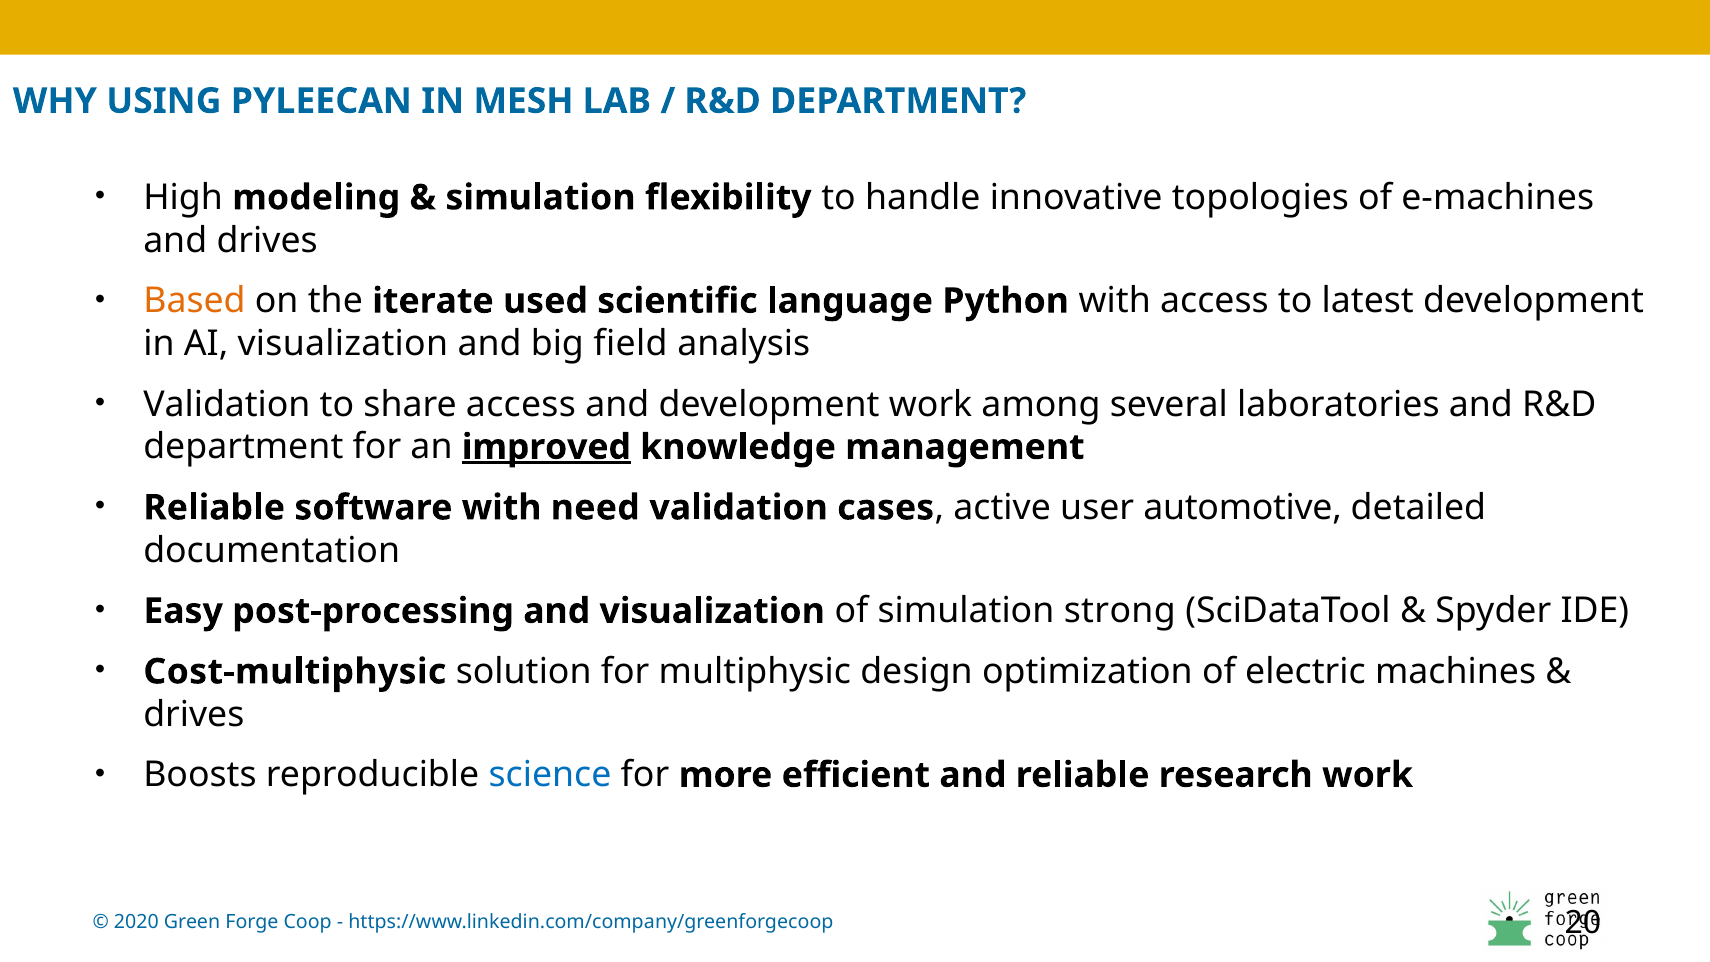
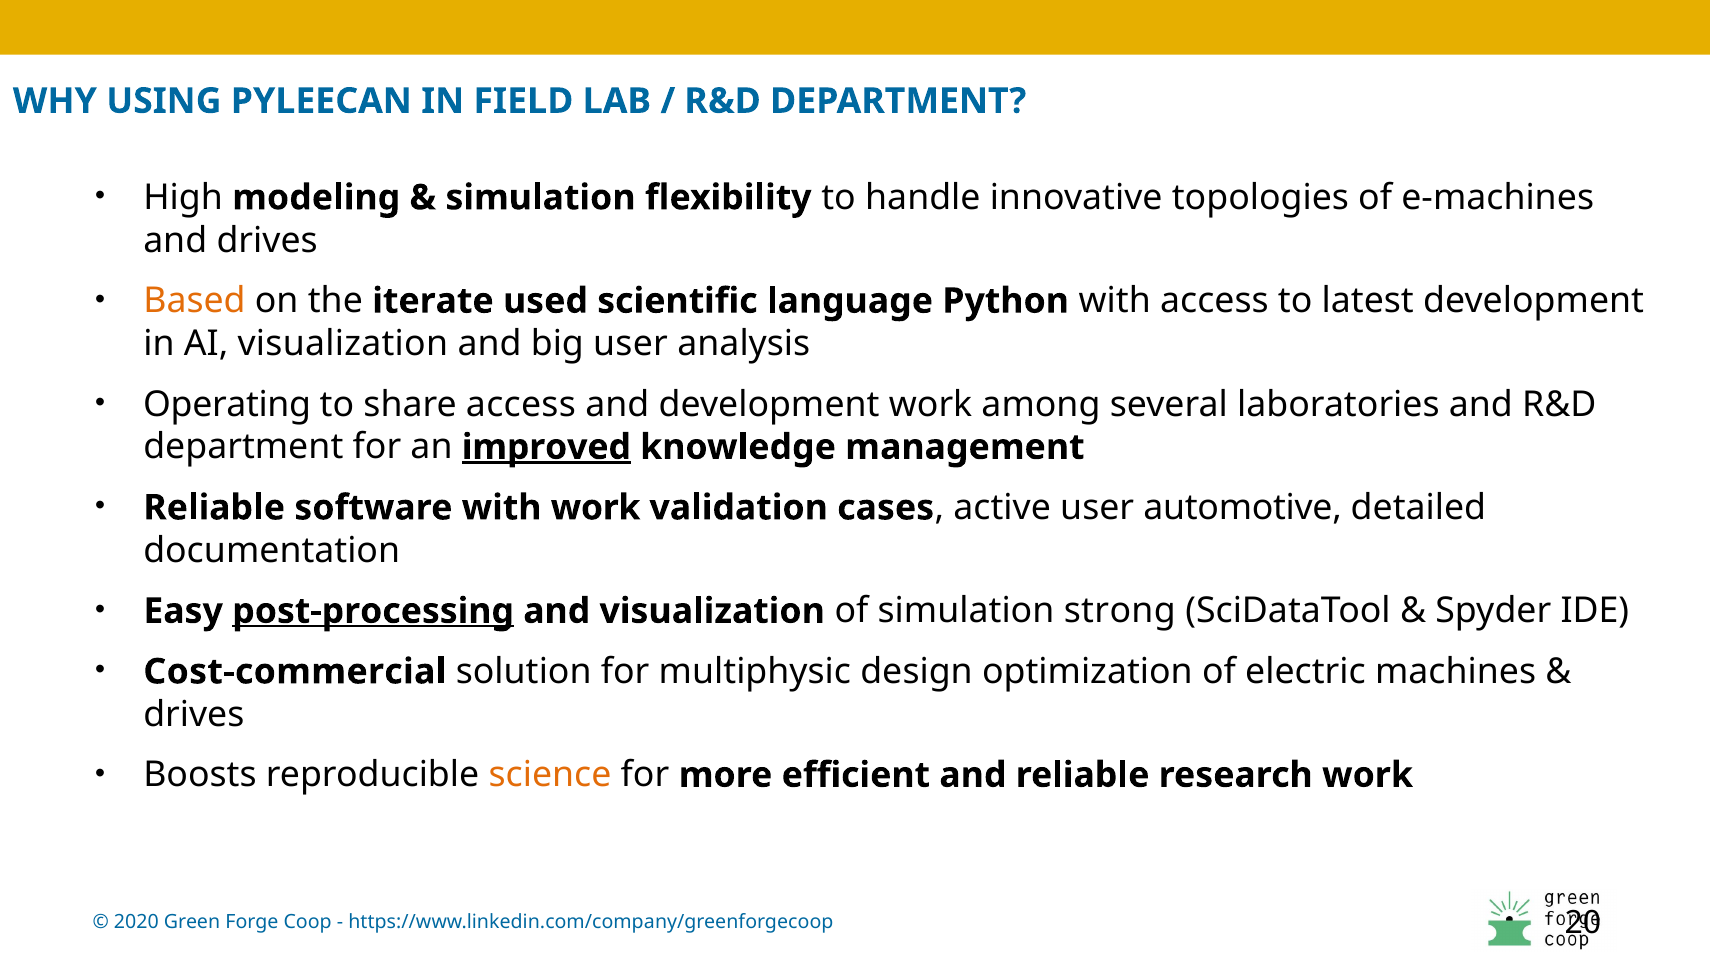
MESH: MESH -> FIELD (523, 101)
big field: field -> user (631, 344)
Validation: Validation -> Operating (227, 404)
with need: need -> work (596, 508)
post-processing underline: none -> present (373, 611)
Cost-multiphysic: Cost-multiphysic -> Cost-commercial (295, 672)
science colour: blue -> orange (550, 775)
